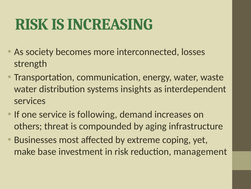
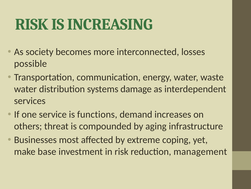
strength: strength -> possible (30, 63)
insights: insights -> damage (136, 89)
following: following -> functions (97, 114)
